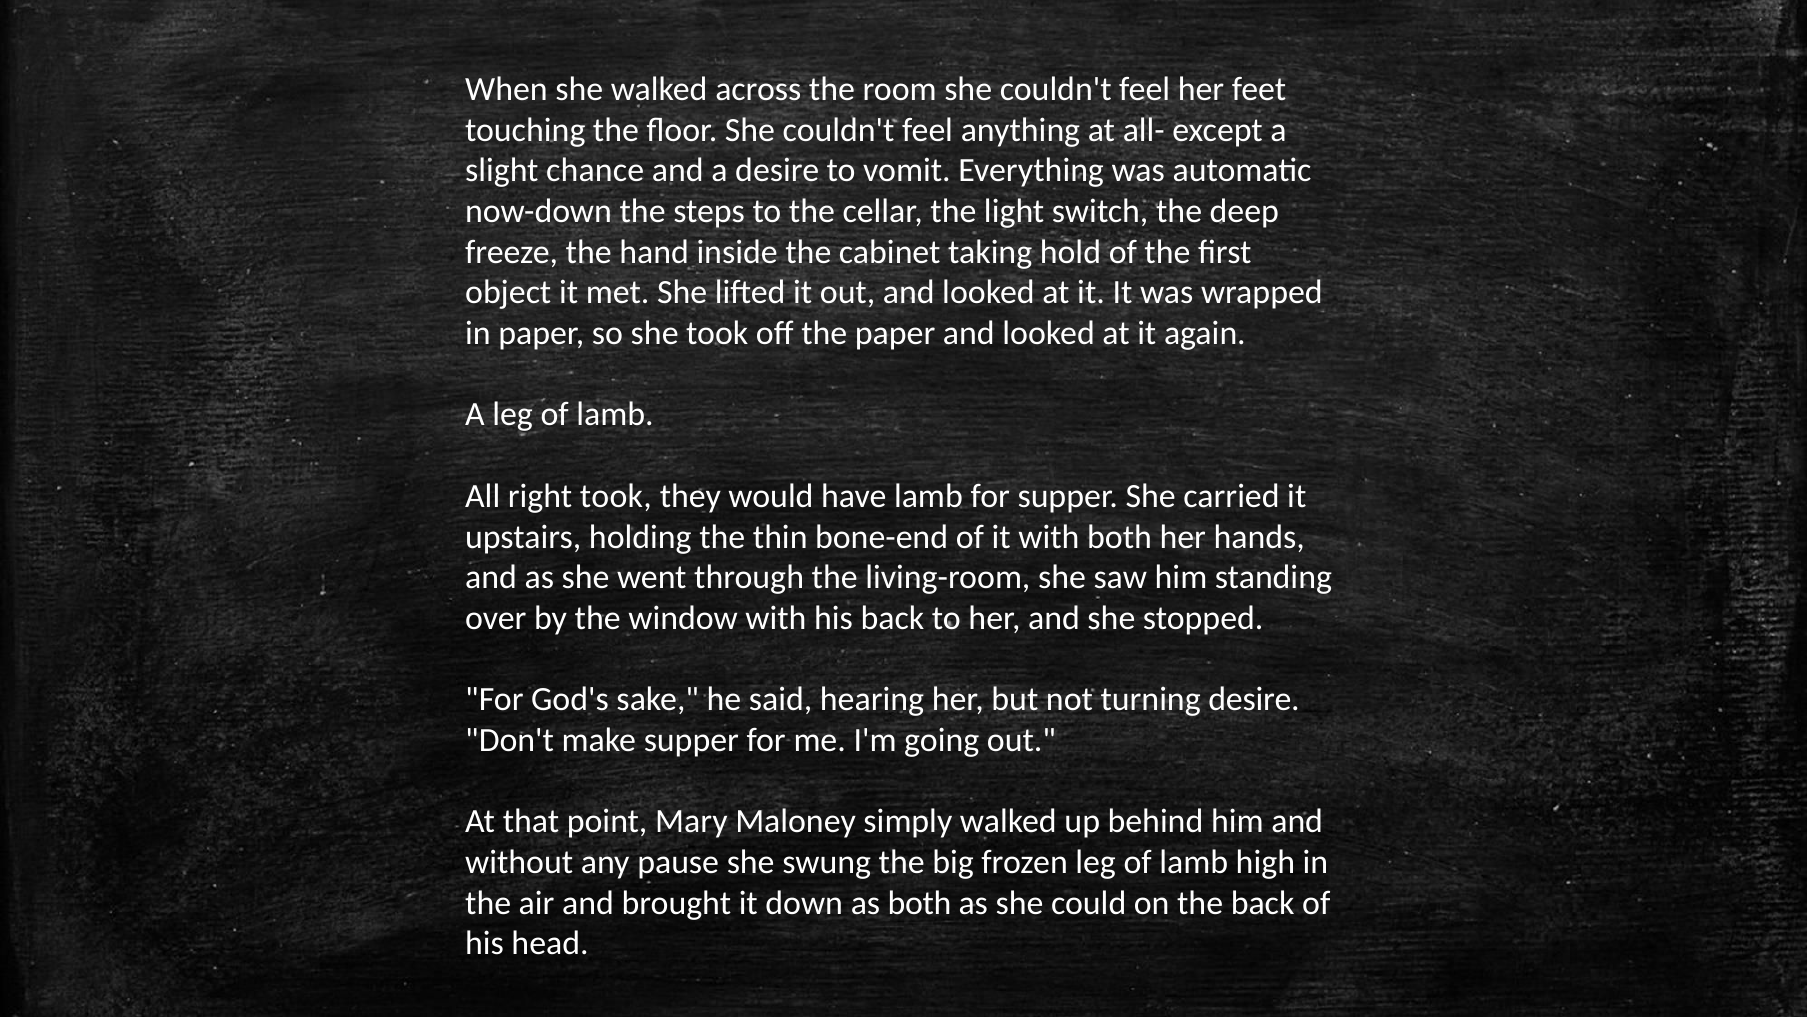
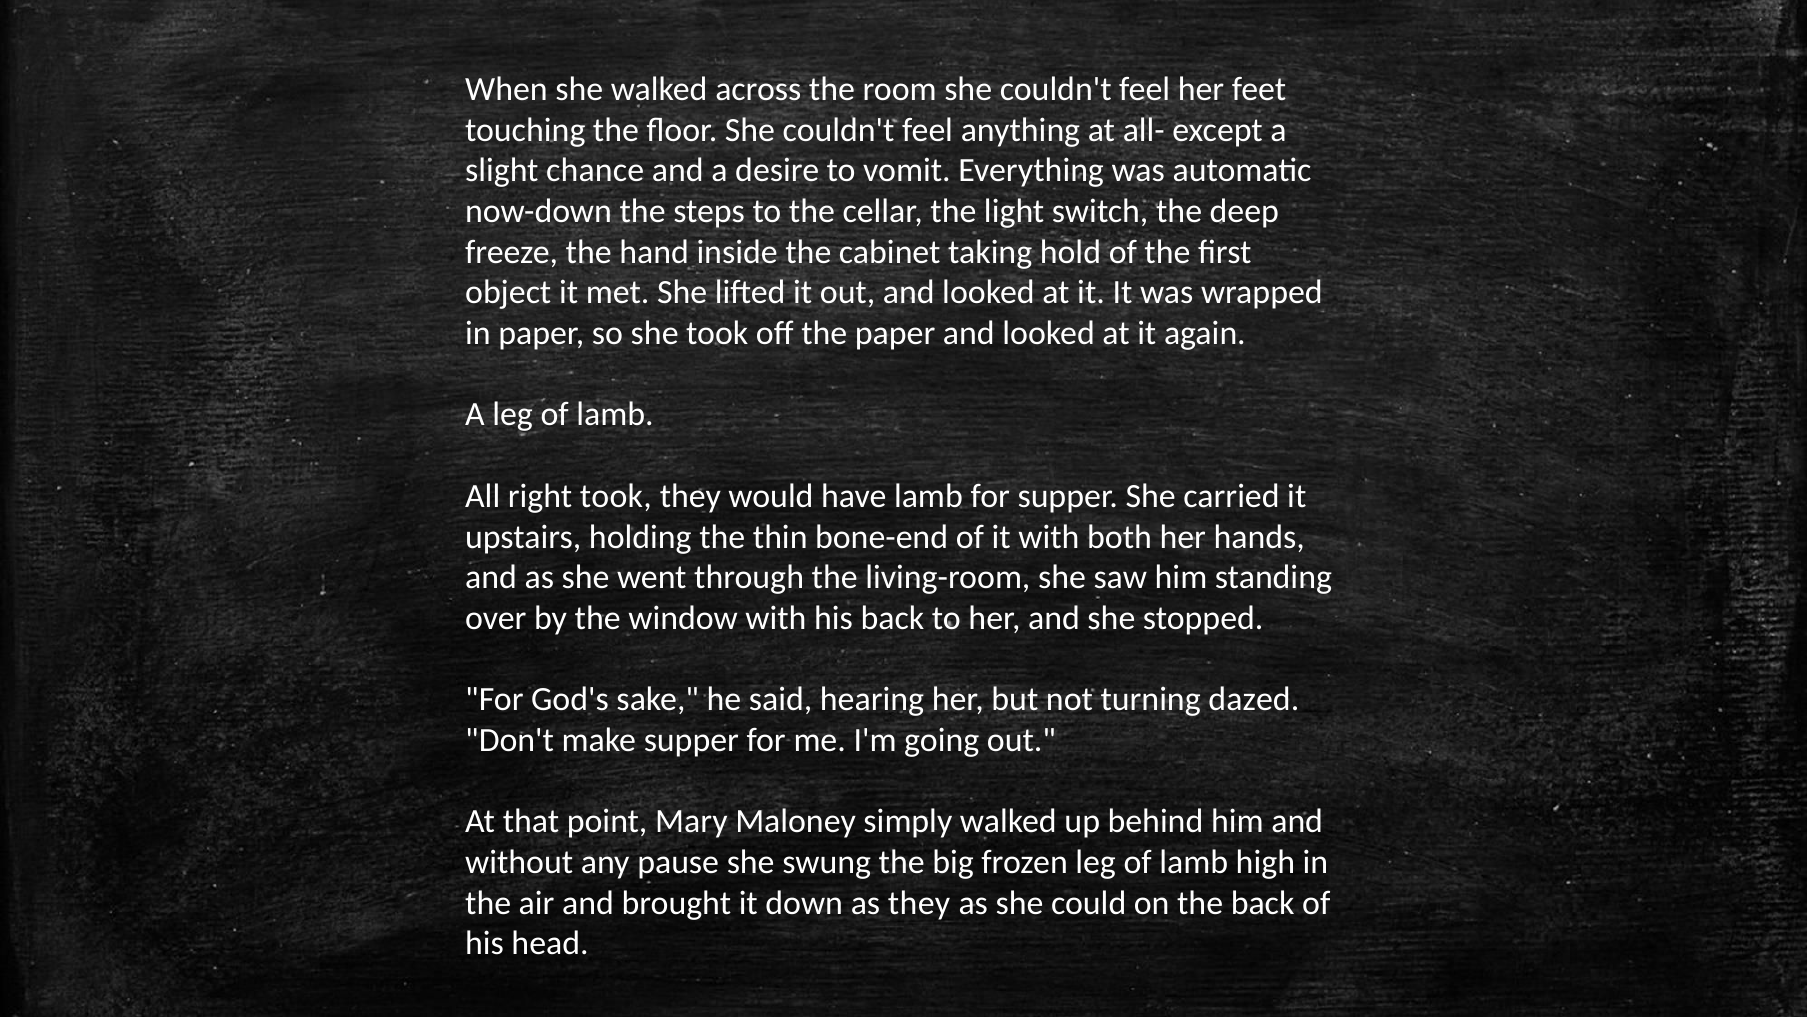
turning desire: desire -> dazed (1254, 699)
as both: both -> they (919, 903)
